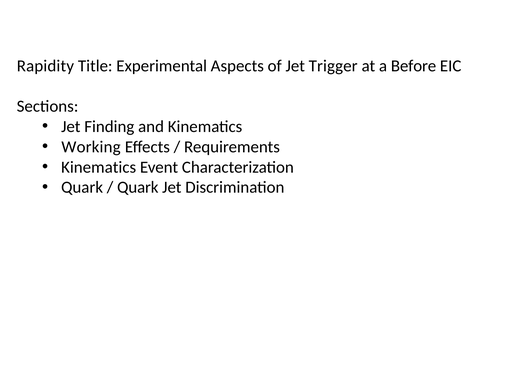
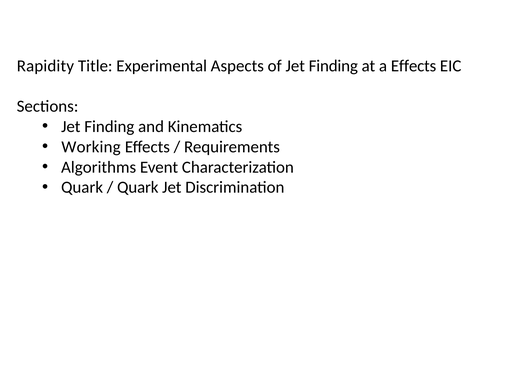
of Jet Trigger: Trigger -> Finding (333, 66)
a Before: Before -> Effects (414, 66)
Kinematics: Kinematics -> Algorithms (99, 167)
